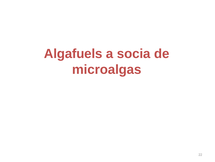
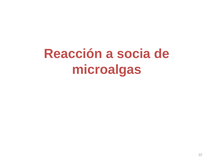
Algafuels: Algafuels -> Reacción (73, 54)
